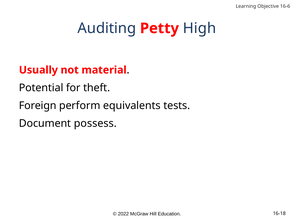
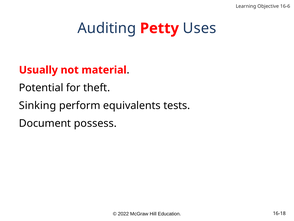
High: High -> Uses (200, 28)
Foreign: Foreign -> Sinking (38, 105)
